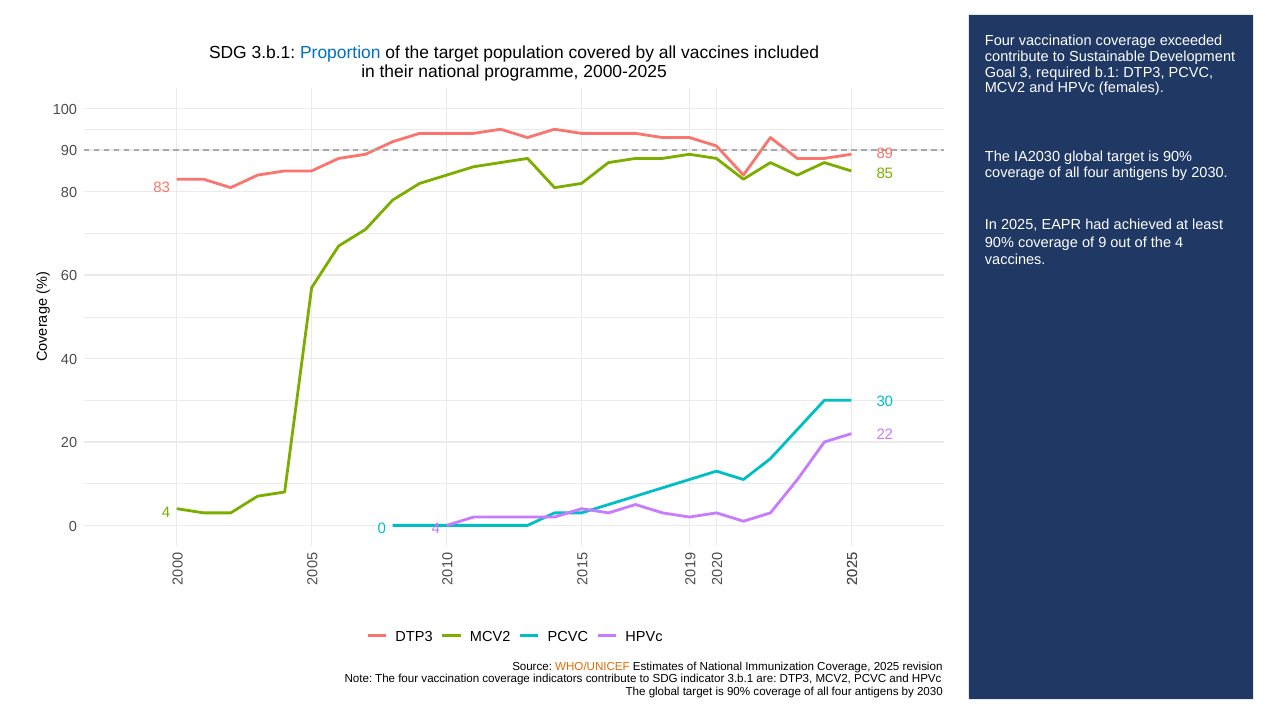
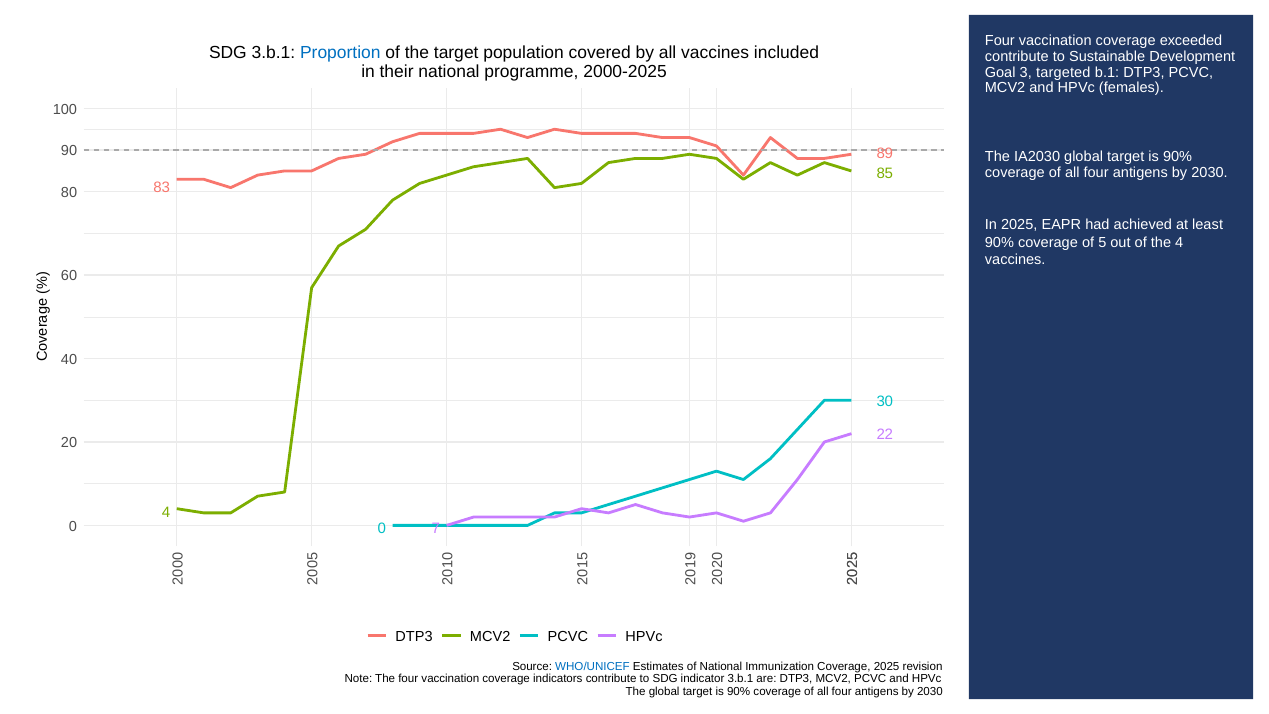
required: required -> targeted (1063, 72)
of 9: 9 -> 5 (1102, 242)
0 4: 4 -> 7 (436, 529)
WHO/UNICEF colour: orange -> blue (592, 666)
